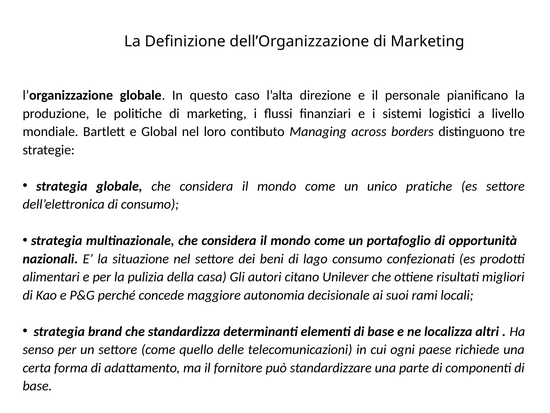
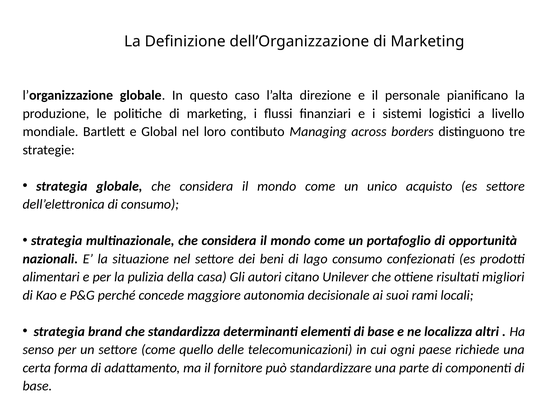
pratiche: pratiche -> acquisto (429, 186)
